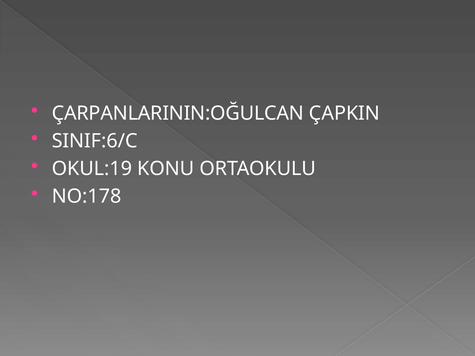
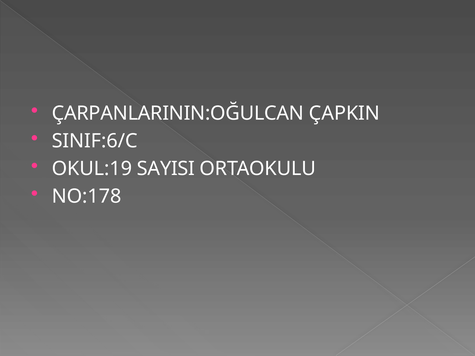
KONU: KONU -> SAYISI (166, 169)
